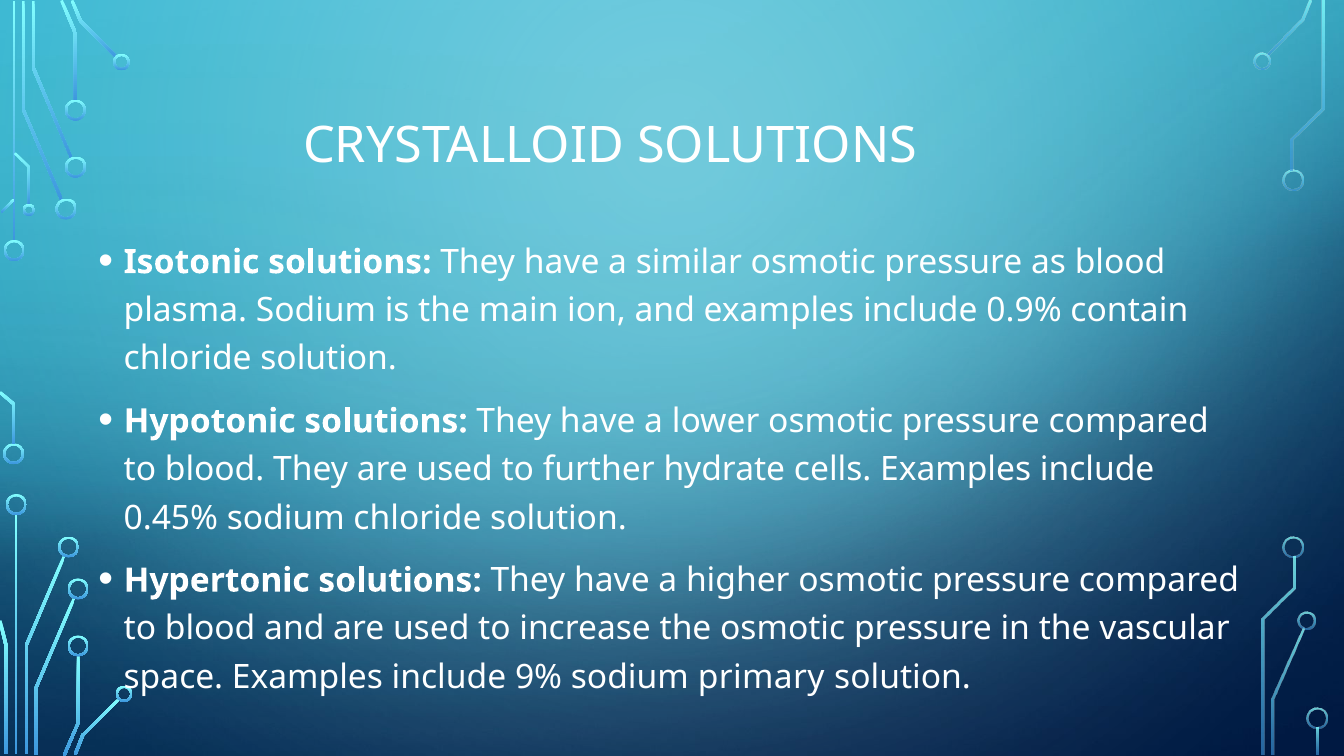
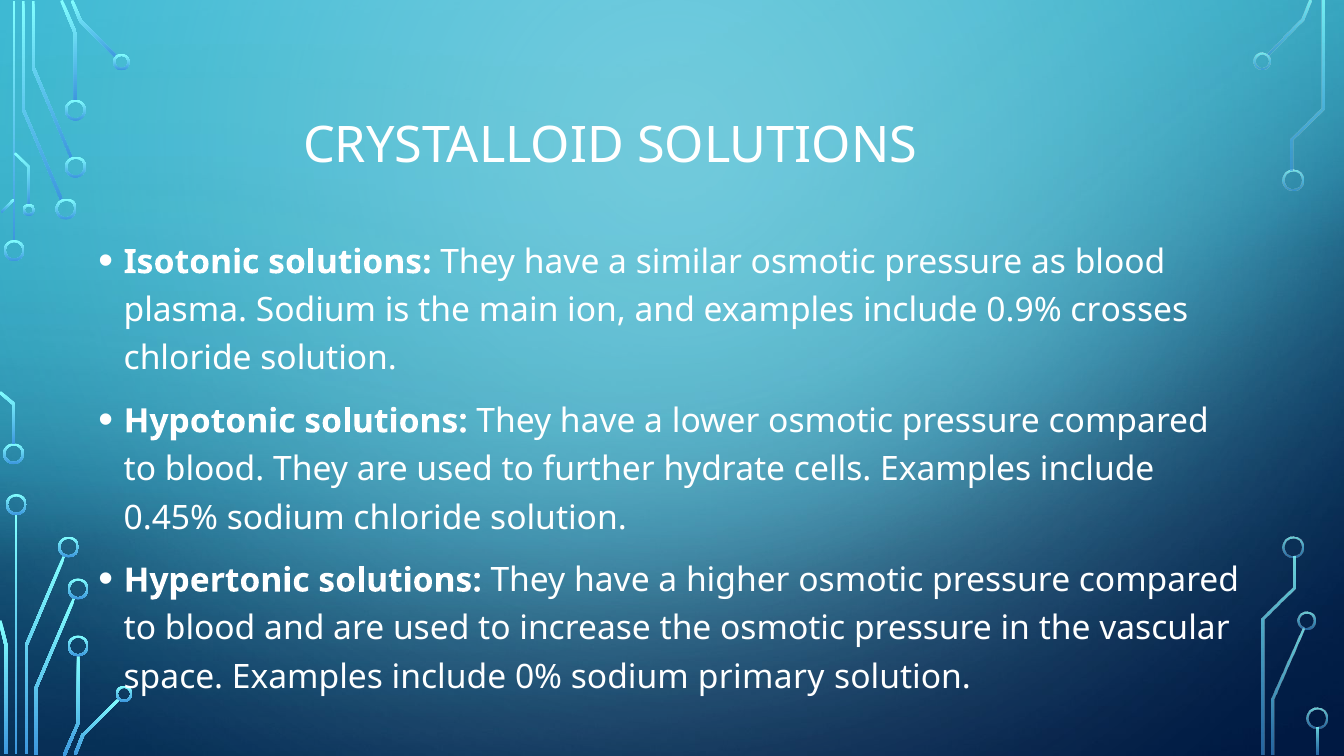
contain: contain -> crosses (1129, 311)
9%: 9% -> 0% (539, 677)
